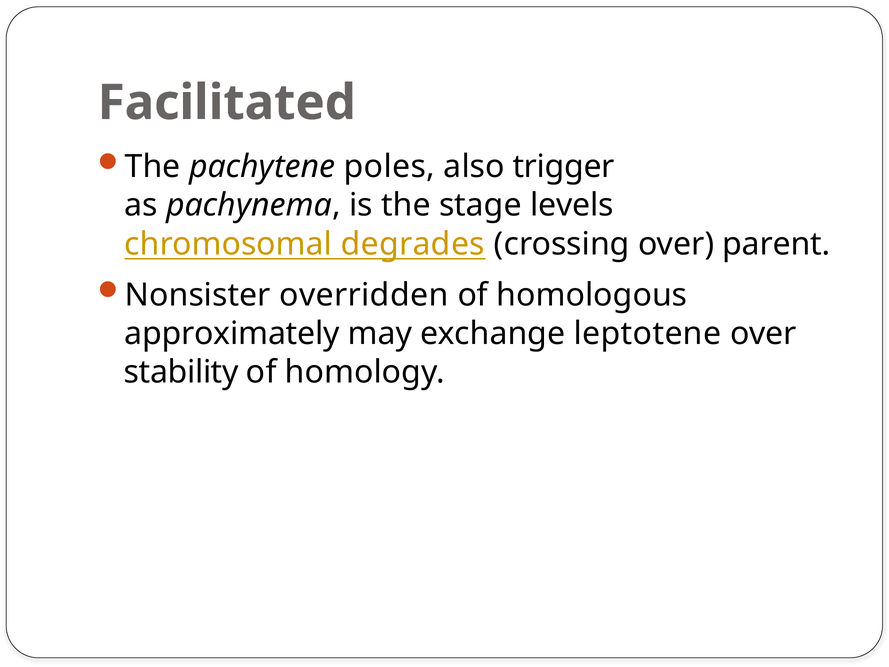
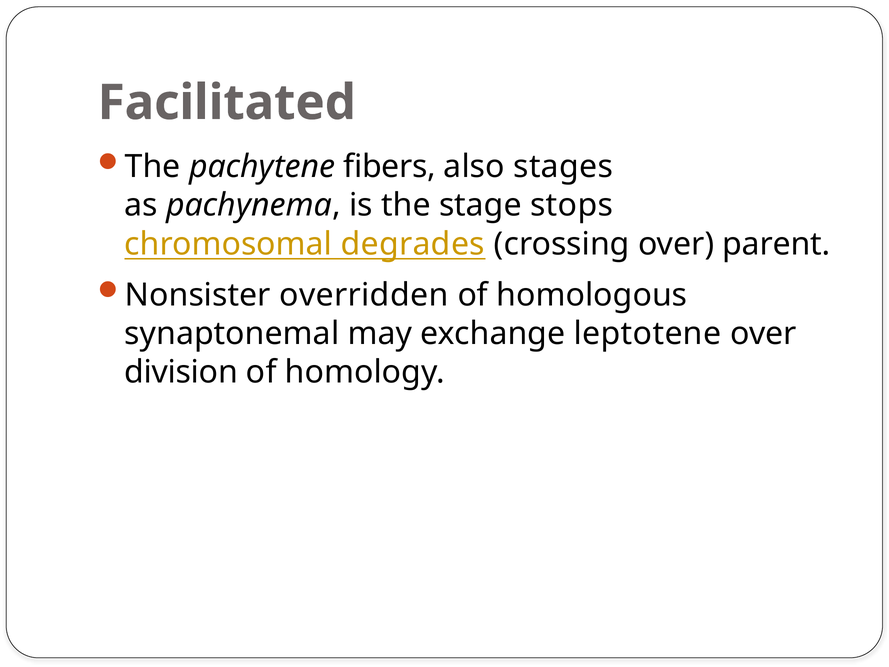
poles: poles -> fibers (390, 167)
trigger: trigger -> stages (563, 167)
levels: levels -> stops (572, 205)
approximately: approximately -> synaptonemal (232, 334)
stability: stability -> division (181, 372)
